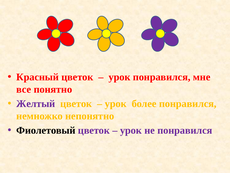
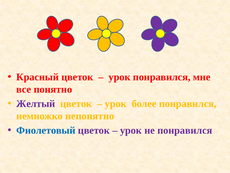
Фиолетовый colour: black -> blue (46, 130)
